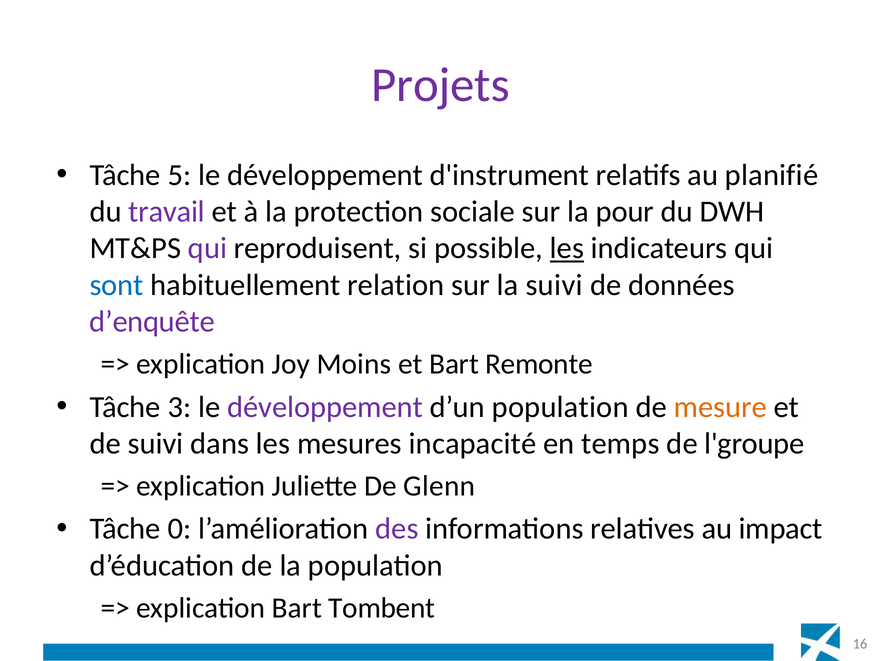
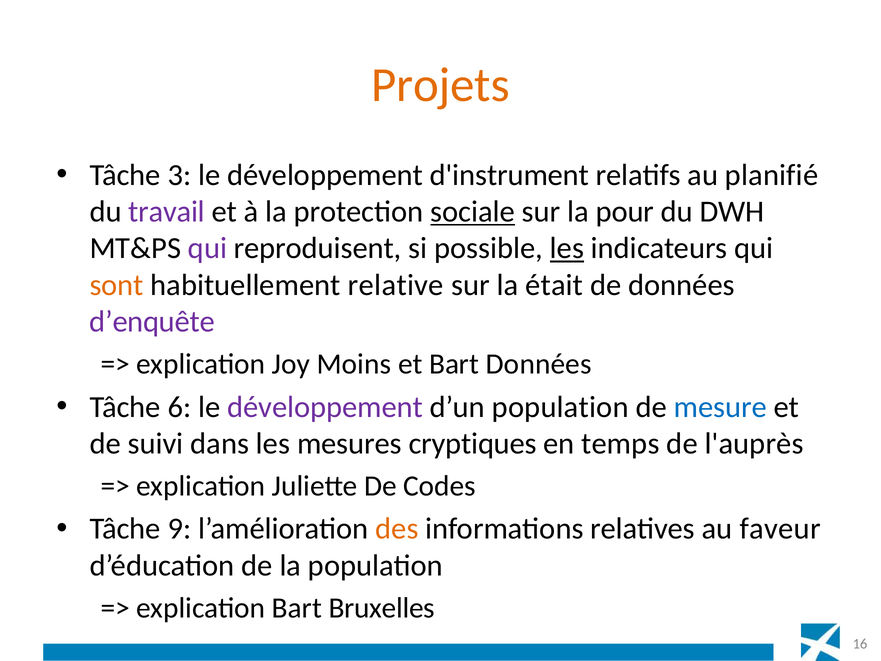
Projets colour: purple -> orange (441, 85)
5: 5 -> 3 (179, 175)
sociale underline: none -> present (473, 212)
sont colour: blue -> orange (117, 285)
relation: relation -> relative (396, 285)
la suivi: suivi -> était (554, 285)
Bart Remonte: Remonte -> Données (539, 364)
3: 3 -> 6 (179, 407)
mesure colour: orange -> blue (721, 407)
incapacité: incapacité -> cryptiques (473, 444)
l'groupe: l'groupe -> l'auprès (754, 444)
Glenn: Glenn -> Codes (439, 486)
0: 0 -> 9 (179, 529)
des colour: purple -> orange (397, 529)
impact: impact -> faveur (780, 529)
Tombent: Tombent -> Bruxelles (382, 608)
